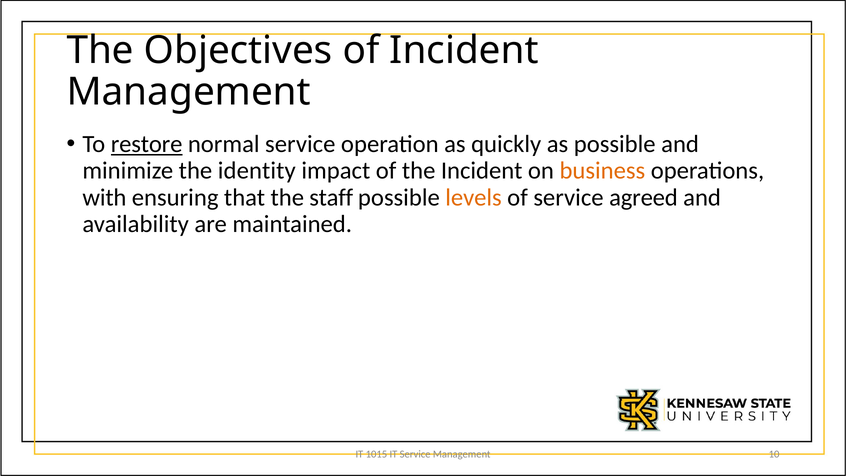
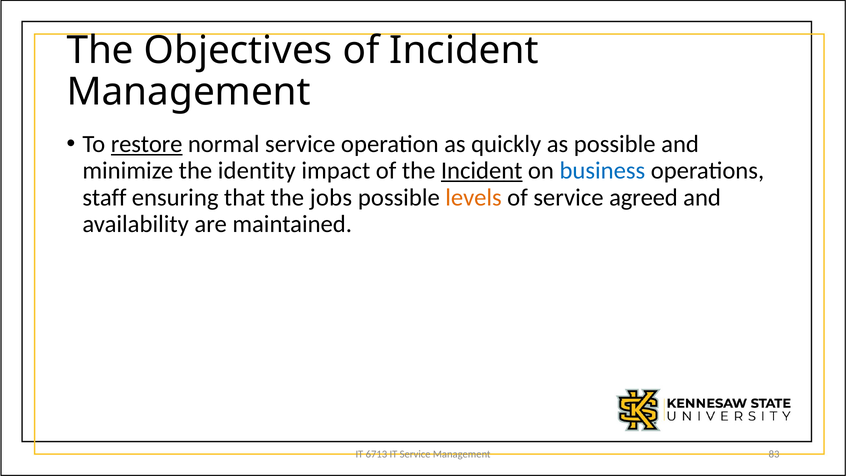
Incident underline: none -> present (482, 171)
business colour: orange -> blue (602, 171)
with: with -> staff (104, 197)
staff: staff -> jobs (331, 197)
1015: 1015 -> 6713 (376, 454)
10: 10 -> 83 (774, 454)
